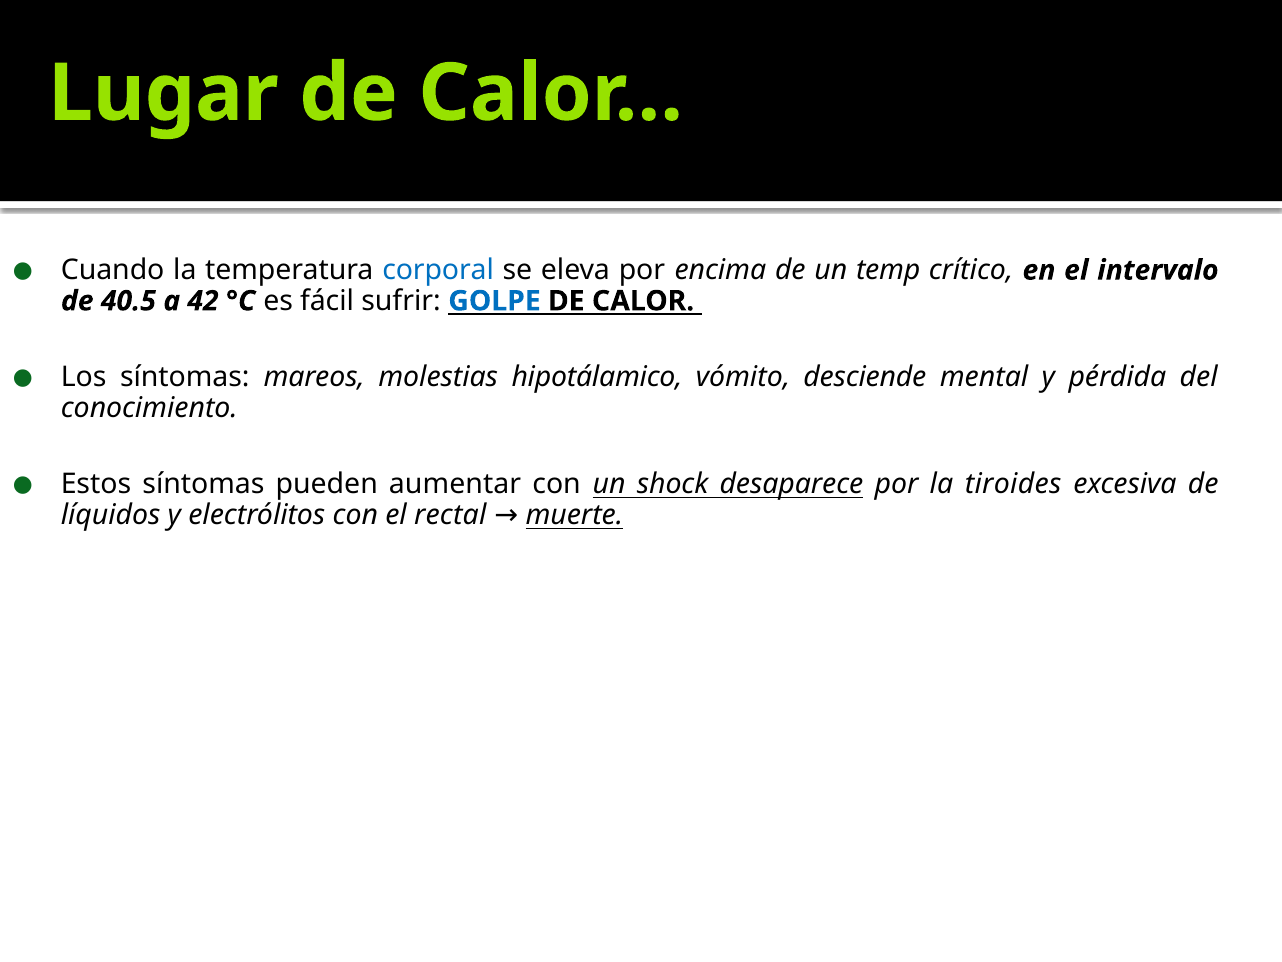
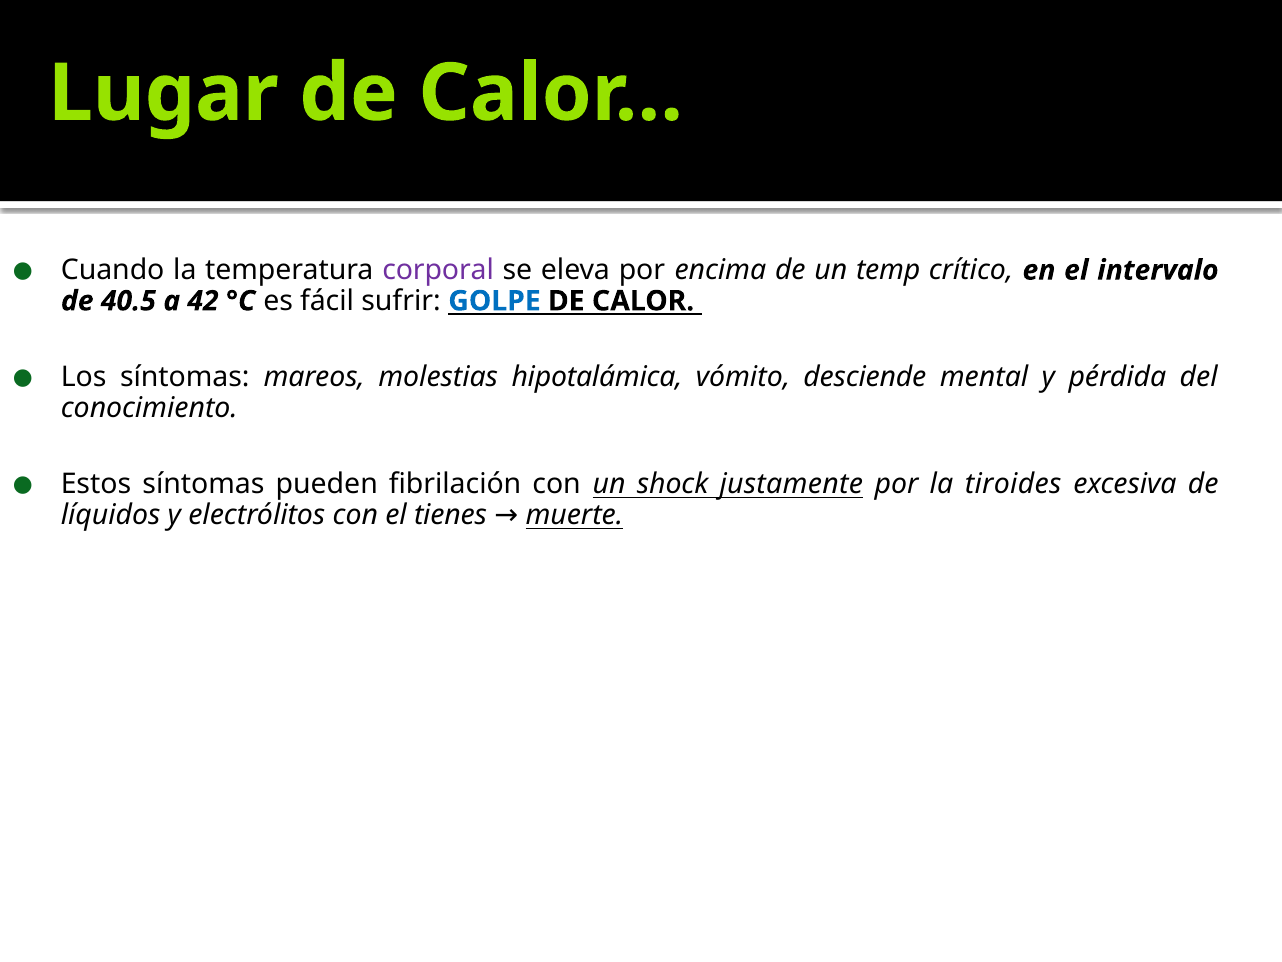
corporal colour: blue -> purple (438, 270)
hipotálamico: hipotálamico -> hipotalámica (597, 377)
aumentar: aumentar -> fibrilación (455, 484)
desaparece: desaparece -> justamente (791, 484)
rectal: rectal -> tienes (450, 515)
